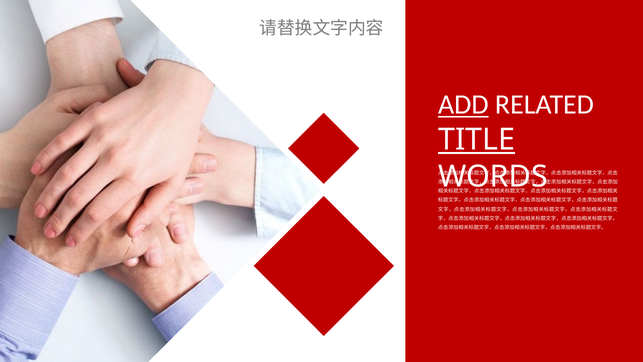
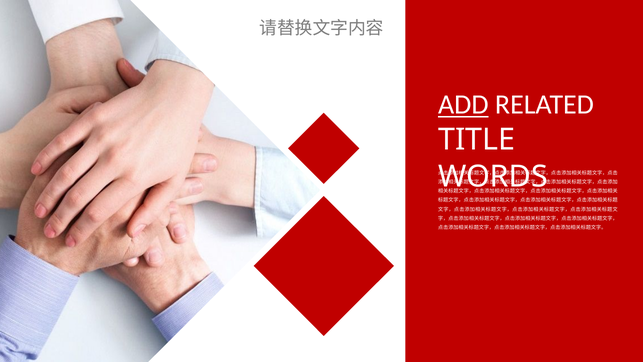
TITLE underline: present -> none (477, 140)
